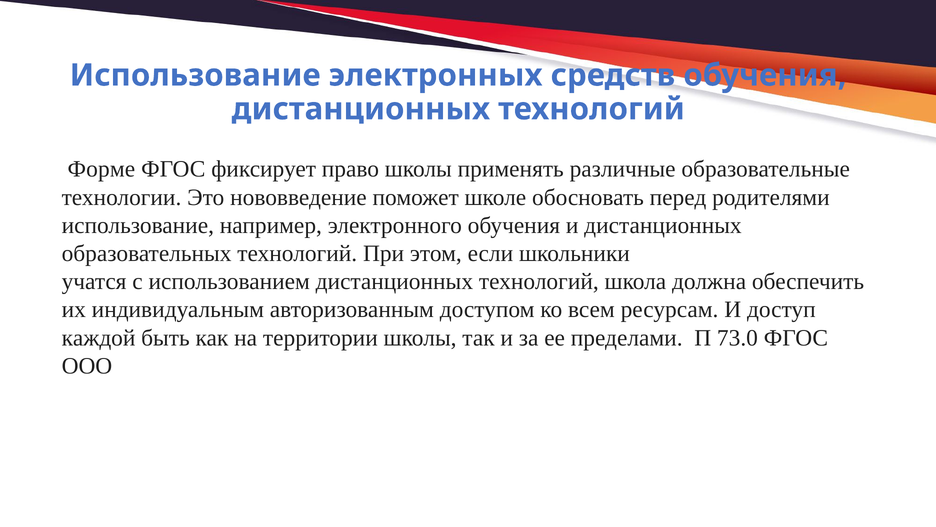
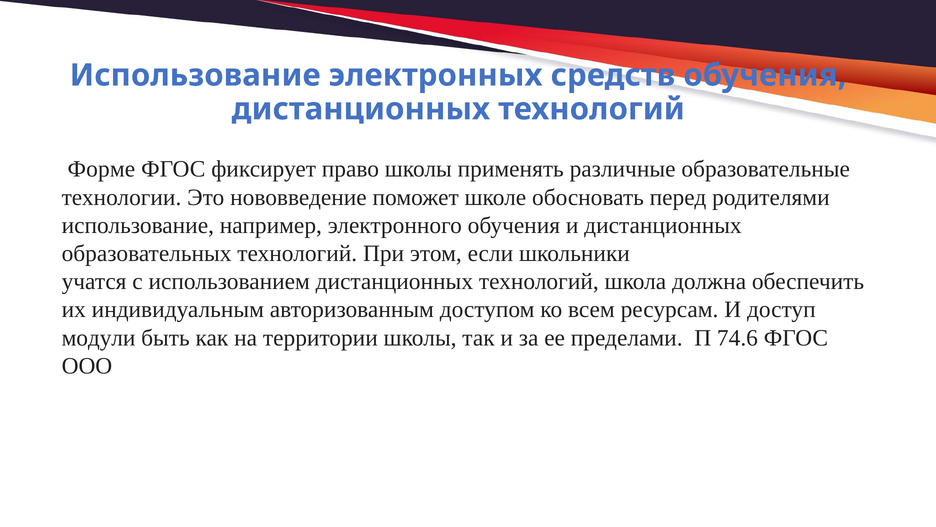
каждой: каждой -> модули (99, 338)
73.0: 73.0 -> 74.6 (737, 338)
